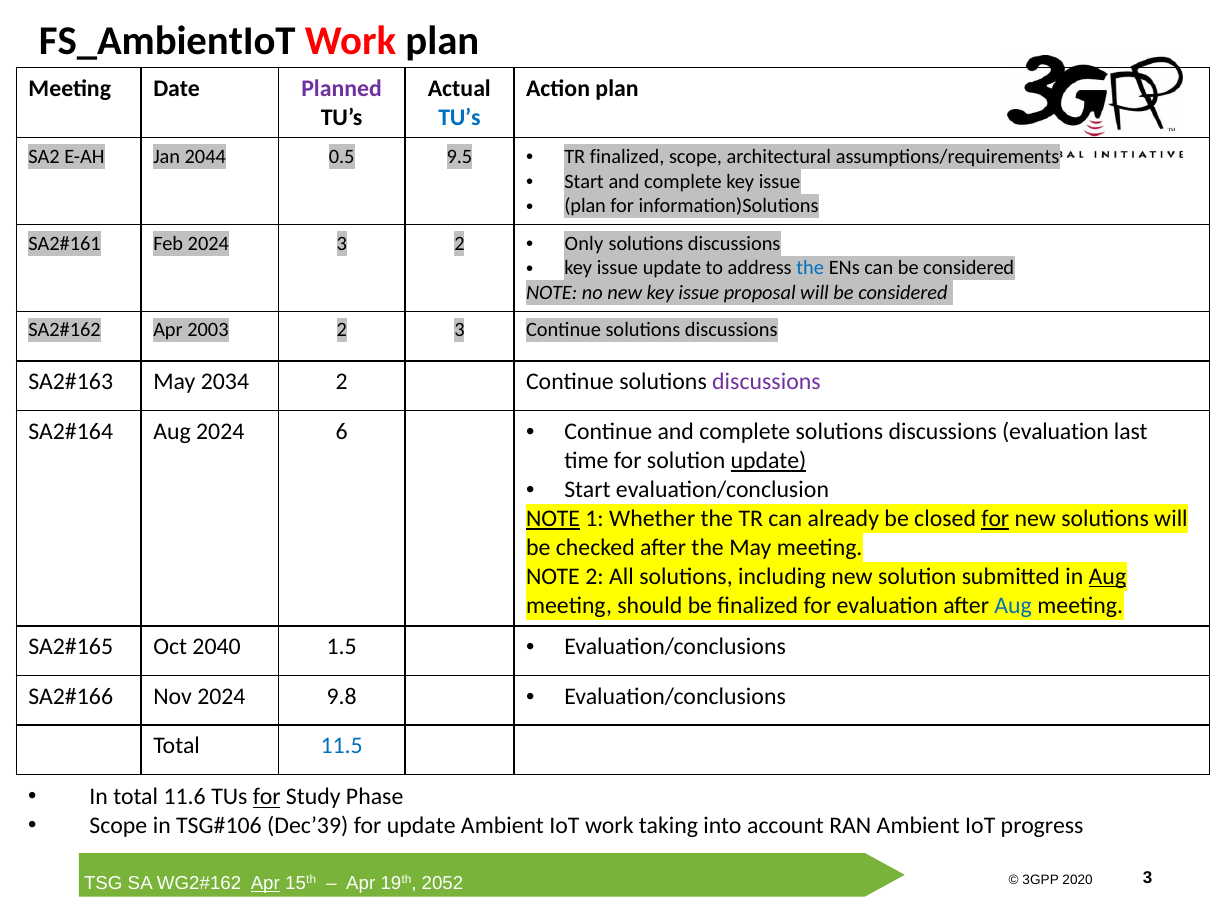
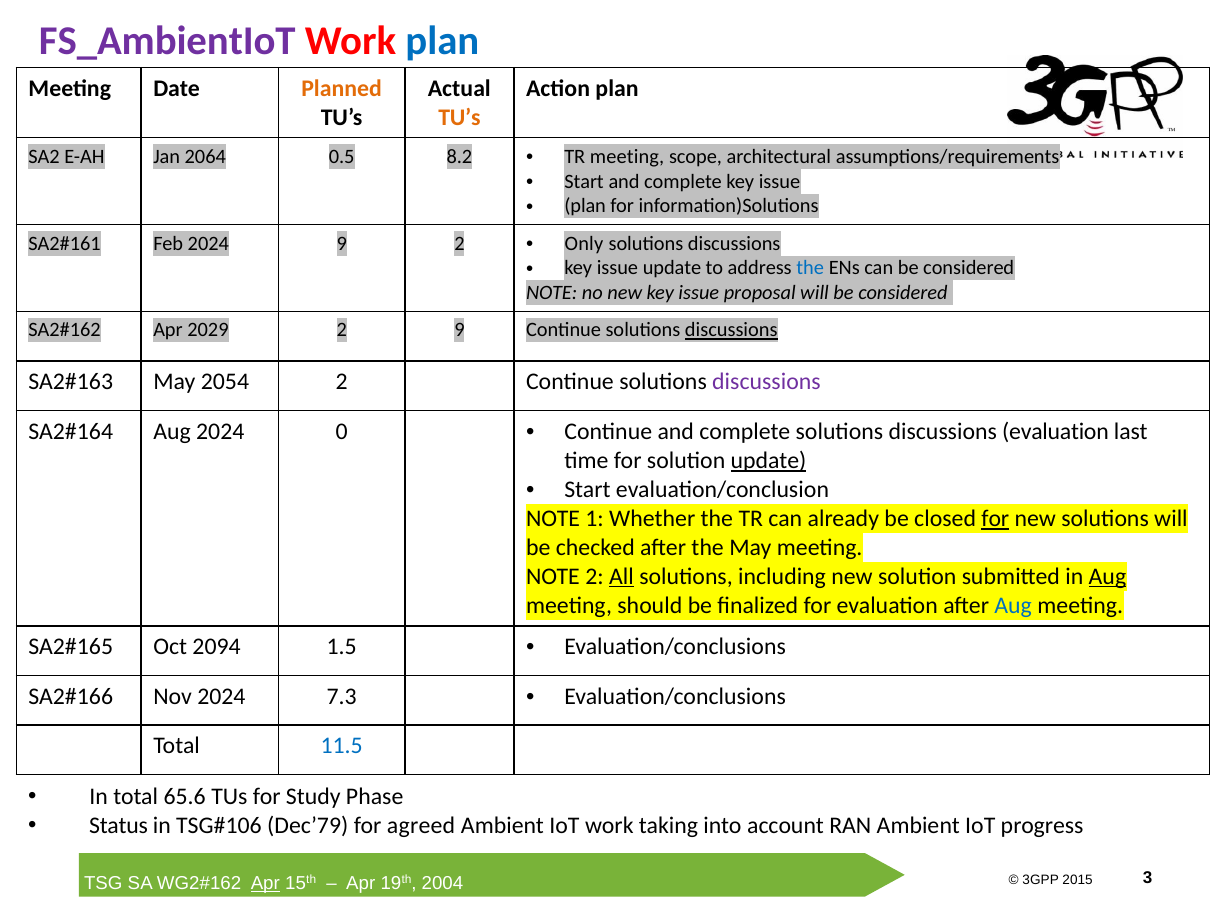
FS_AmbientIoT colour: black -> purple (167, 41)
plan colour: black -> blue (442, 41)
Planned colour: purple -> orange (342, 88)
TU’s colour: blue -> orange (459, 117)
2044: 2044 -> 2064 (205, 156)
9.5: 9.5 -> 8.2 (459, 156)
TR finalized: finalized -> meeting (627, 156)
2024 3: 3 -> 9 (342, 243)
2003: 2003 -> 2029 (208, 330)
2 3: 3 -> 9 (459, 330)
discussions underline: none -> present (731, 330)
2034: 2034 -> 2054 (225, 382)
6: 6 -> 0 (342, 432)
NOTE underline: present -> none (553, 519)
All underline: none -> present (621, 576)
2040: 2040 -> 2094 (217, 647)
9.8: 9.8 -> 7.3 (342, 696)
11.6: 11.6 -> 65.6 (185, 797)
for underline: present -> none (267, 797)
Scope: Scope -> Status (119, 826)
Dec’39: Dec’39 -> Dec’79 (308, 826)
for update: update -> agreed (421, 826)
2020: 2020 -> 2015 (1078, 880)
2052: 2052 -> 2004 (442, 884)
